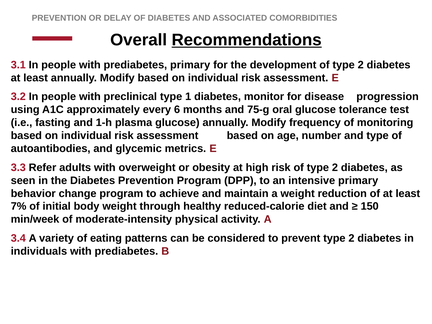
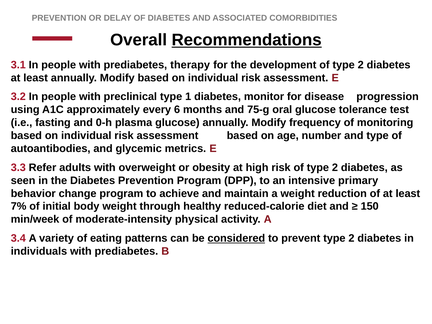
prediabetes primary: primary -> therapy (190, 65)
1-h: 1-h -> 0-h (104, 123)
considered underline: none -> present (236, 238)
